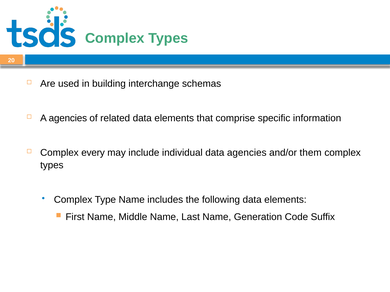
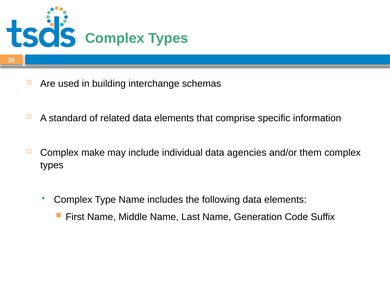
A agencies: agencies -> standard (68, 118)
every: every -> make (93, 153)
